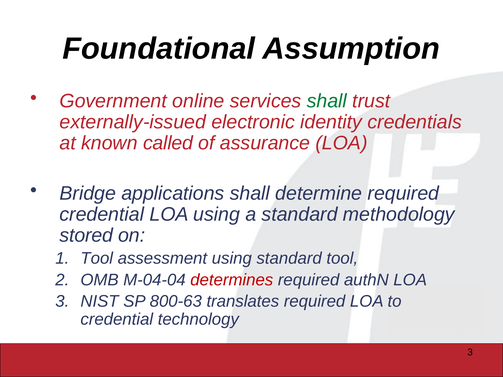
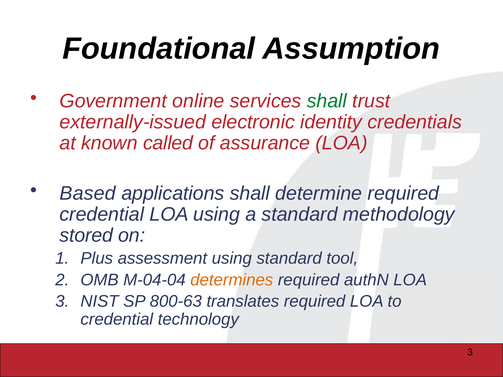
Bridge: Bridge -> Based (88, 193)
Tool: Tool -> Plus (97, 259)
determines colour: red -> orange (232, 280)
